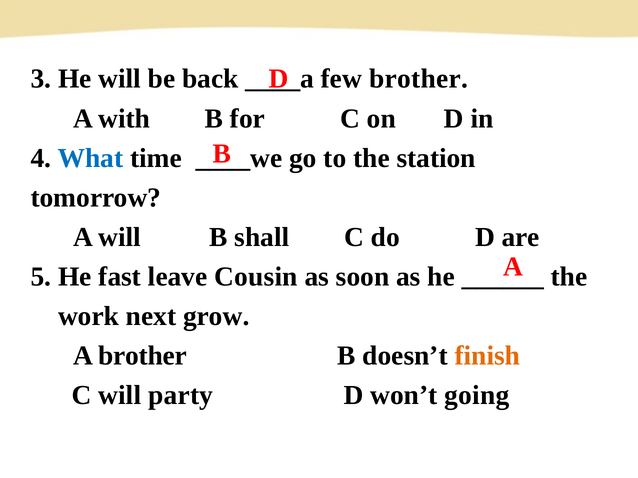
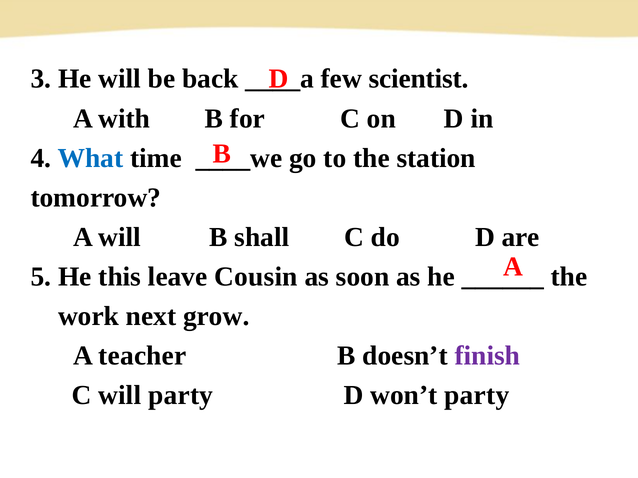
few brother: brother -> scientist (419, 79)
fast: fast -> this (120, 277)
A brother: brother -> teacher (142, 356)
finish colour: orange -> purple (487, 356)
won’t going: going -> party (477, 396)
